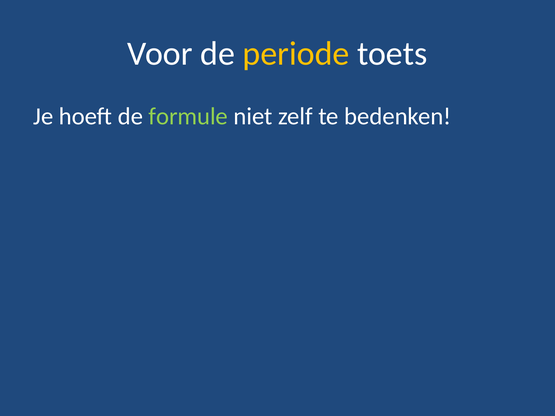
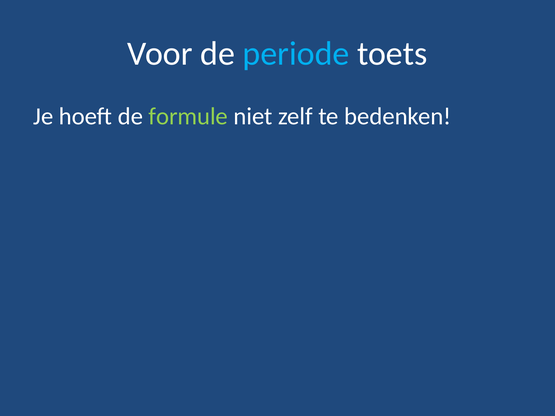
periode colour: yellow -> light blue (296, 54)
